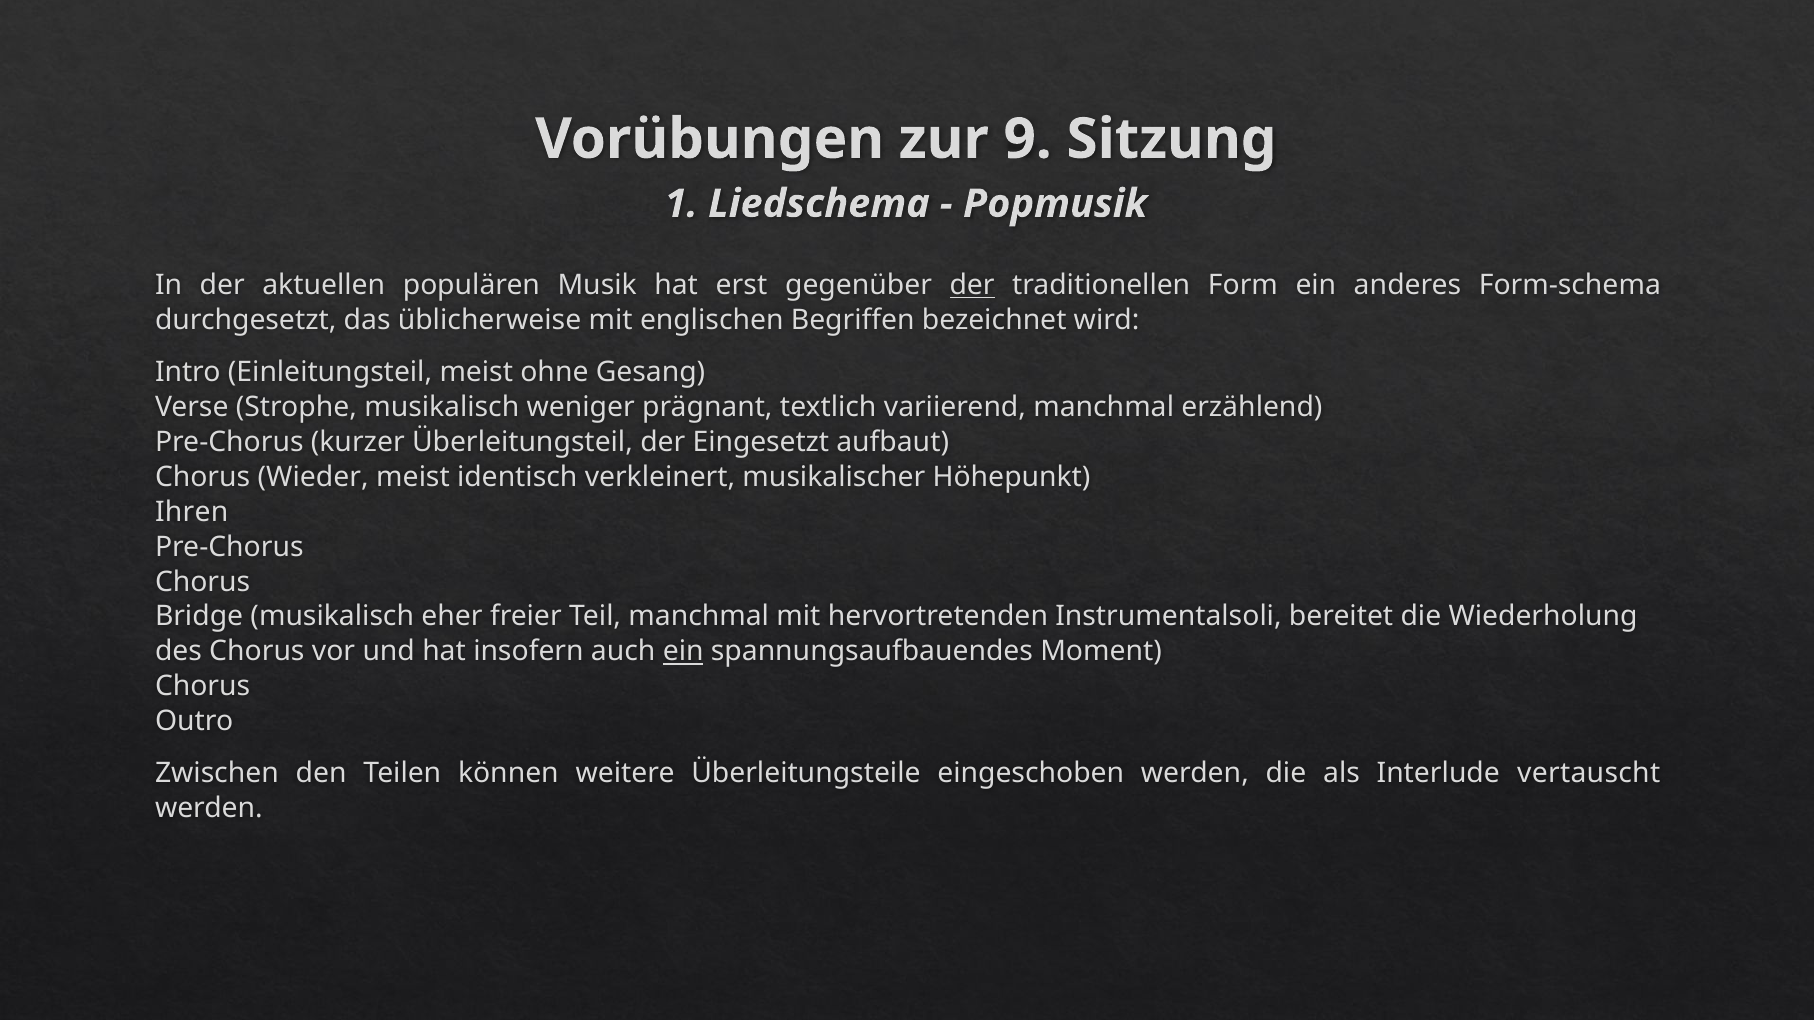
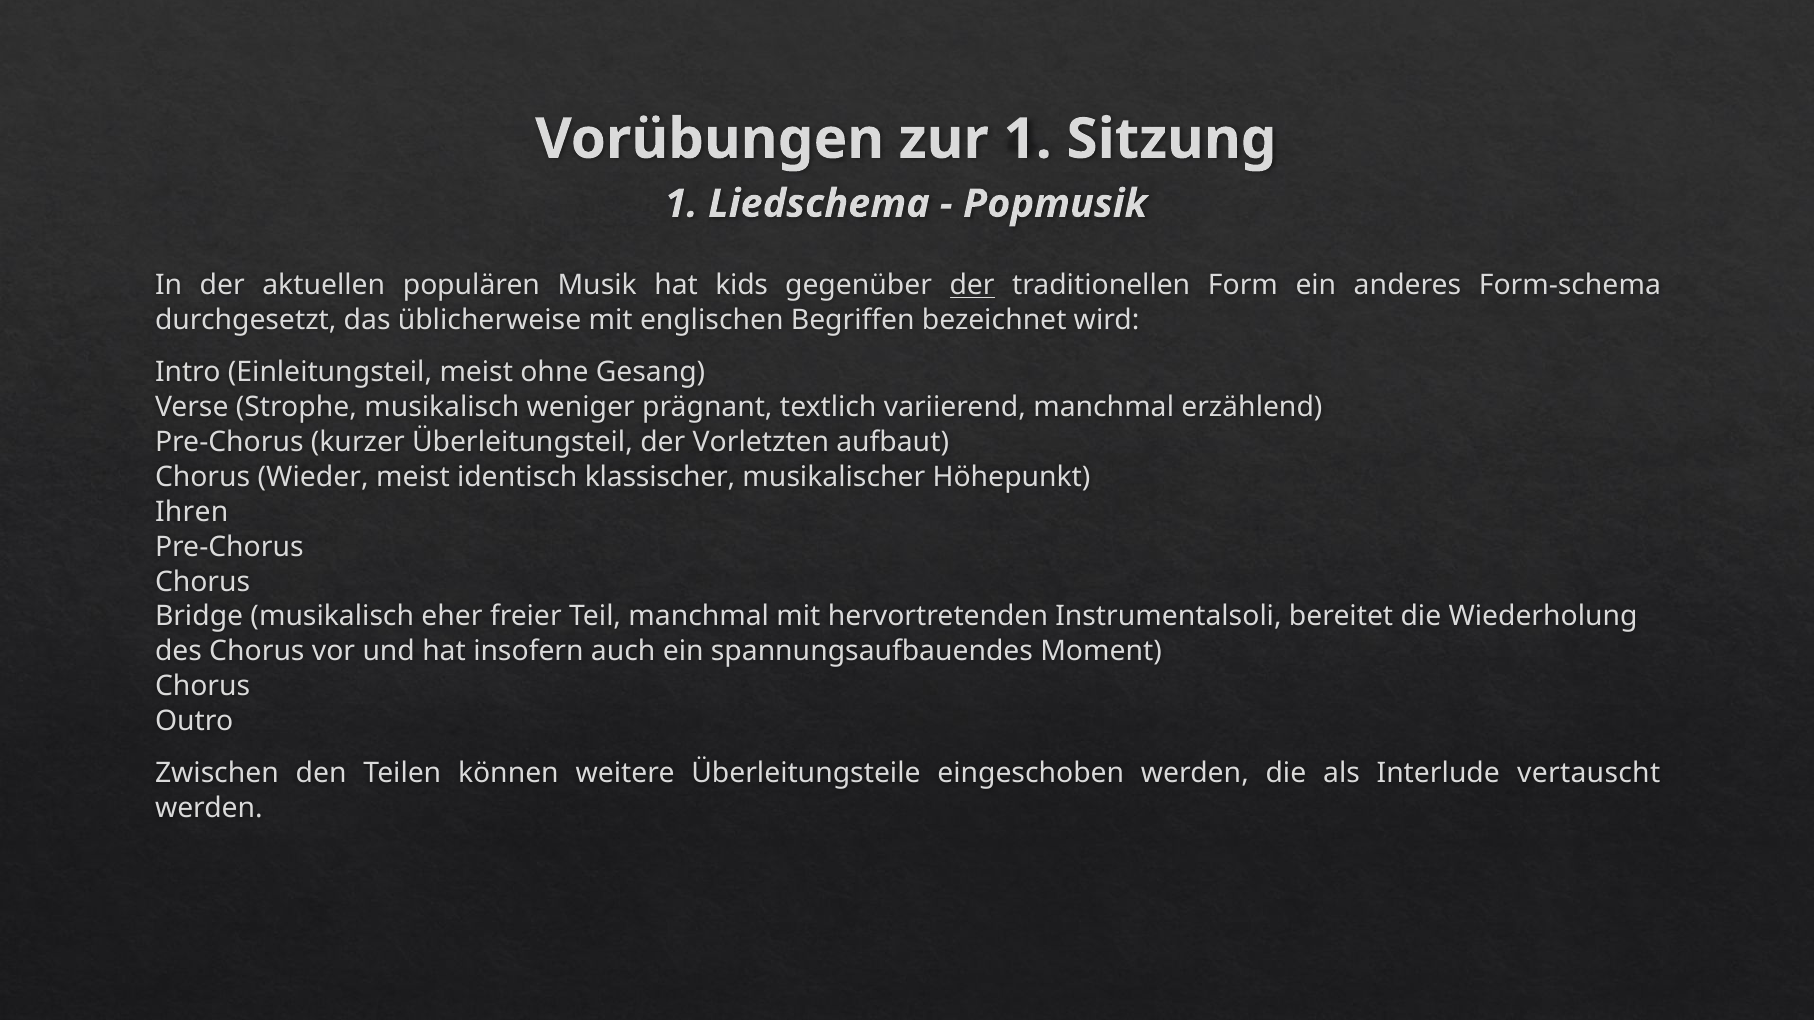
zur 9: 9 -> 1 (1028, 139)
erst: erst -> kids (742, 286)
Eingesetzt: Eingesetzt -> Vorletzten (761, 442)
verkleinert: verkleinert -> klassischer (660, 477)
ein underline: present -> none (683, 652)
